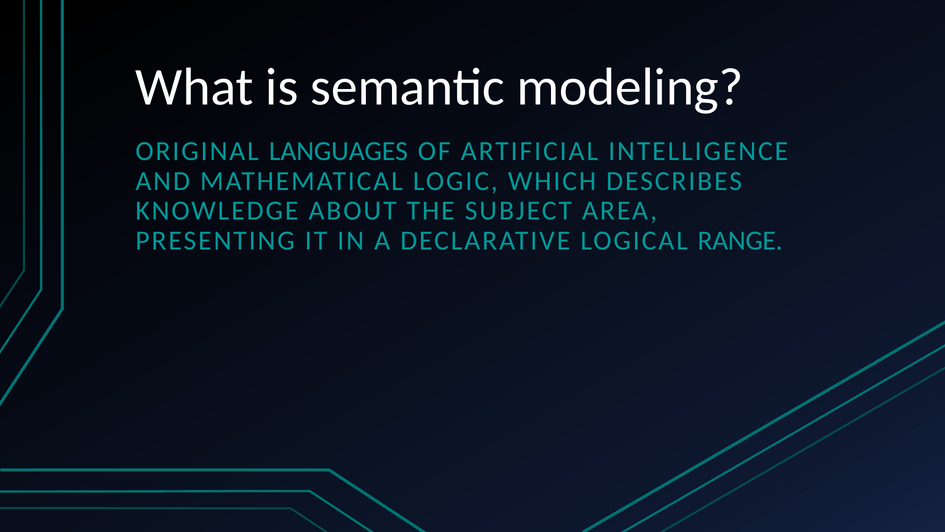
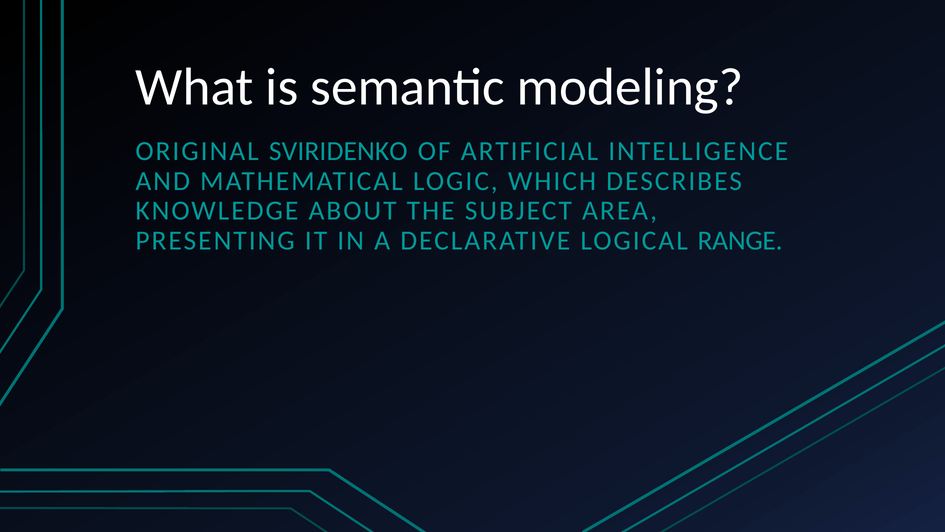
LANGUAGES: LANGUAGES -> SVIRIDENKO (338, 151)
